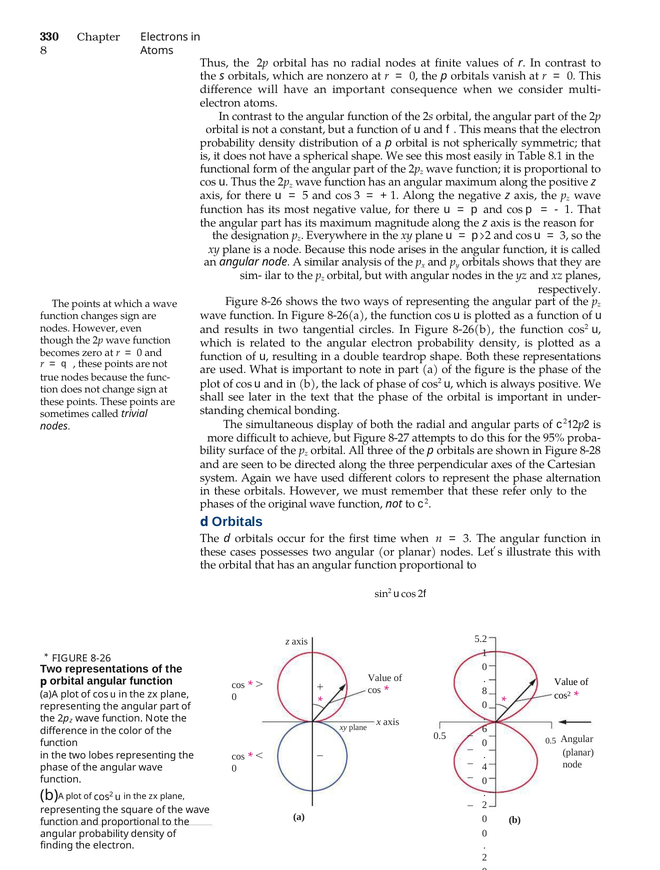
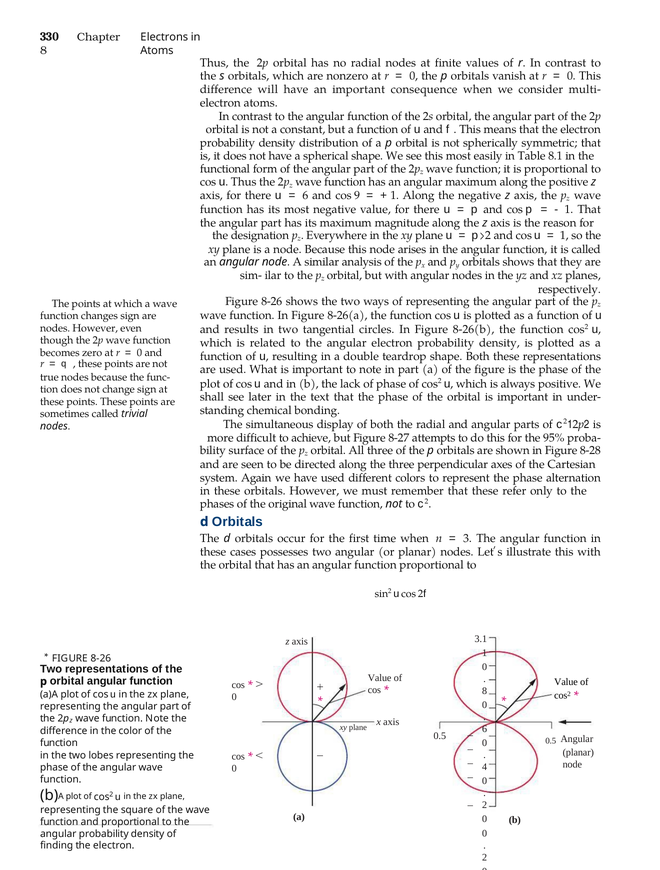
5: 5 -> 6 (305, 195)
cos 3: 3 -> 9 (357, 195)
3: 3 -> 1 (564, 235)
5.2: 5.2 -> 3.1 (481, 639)
